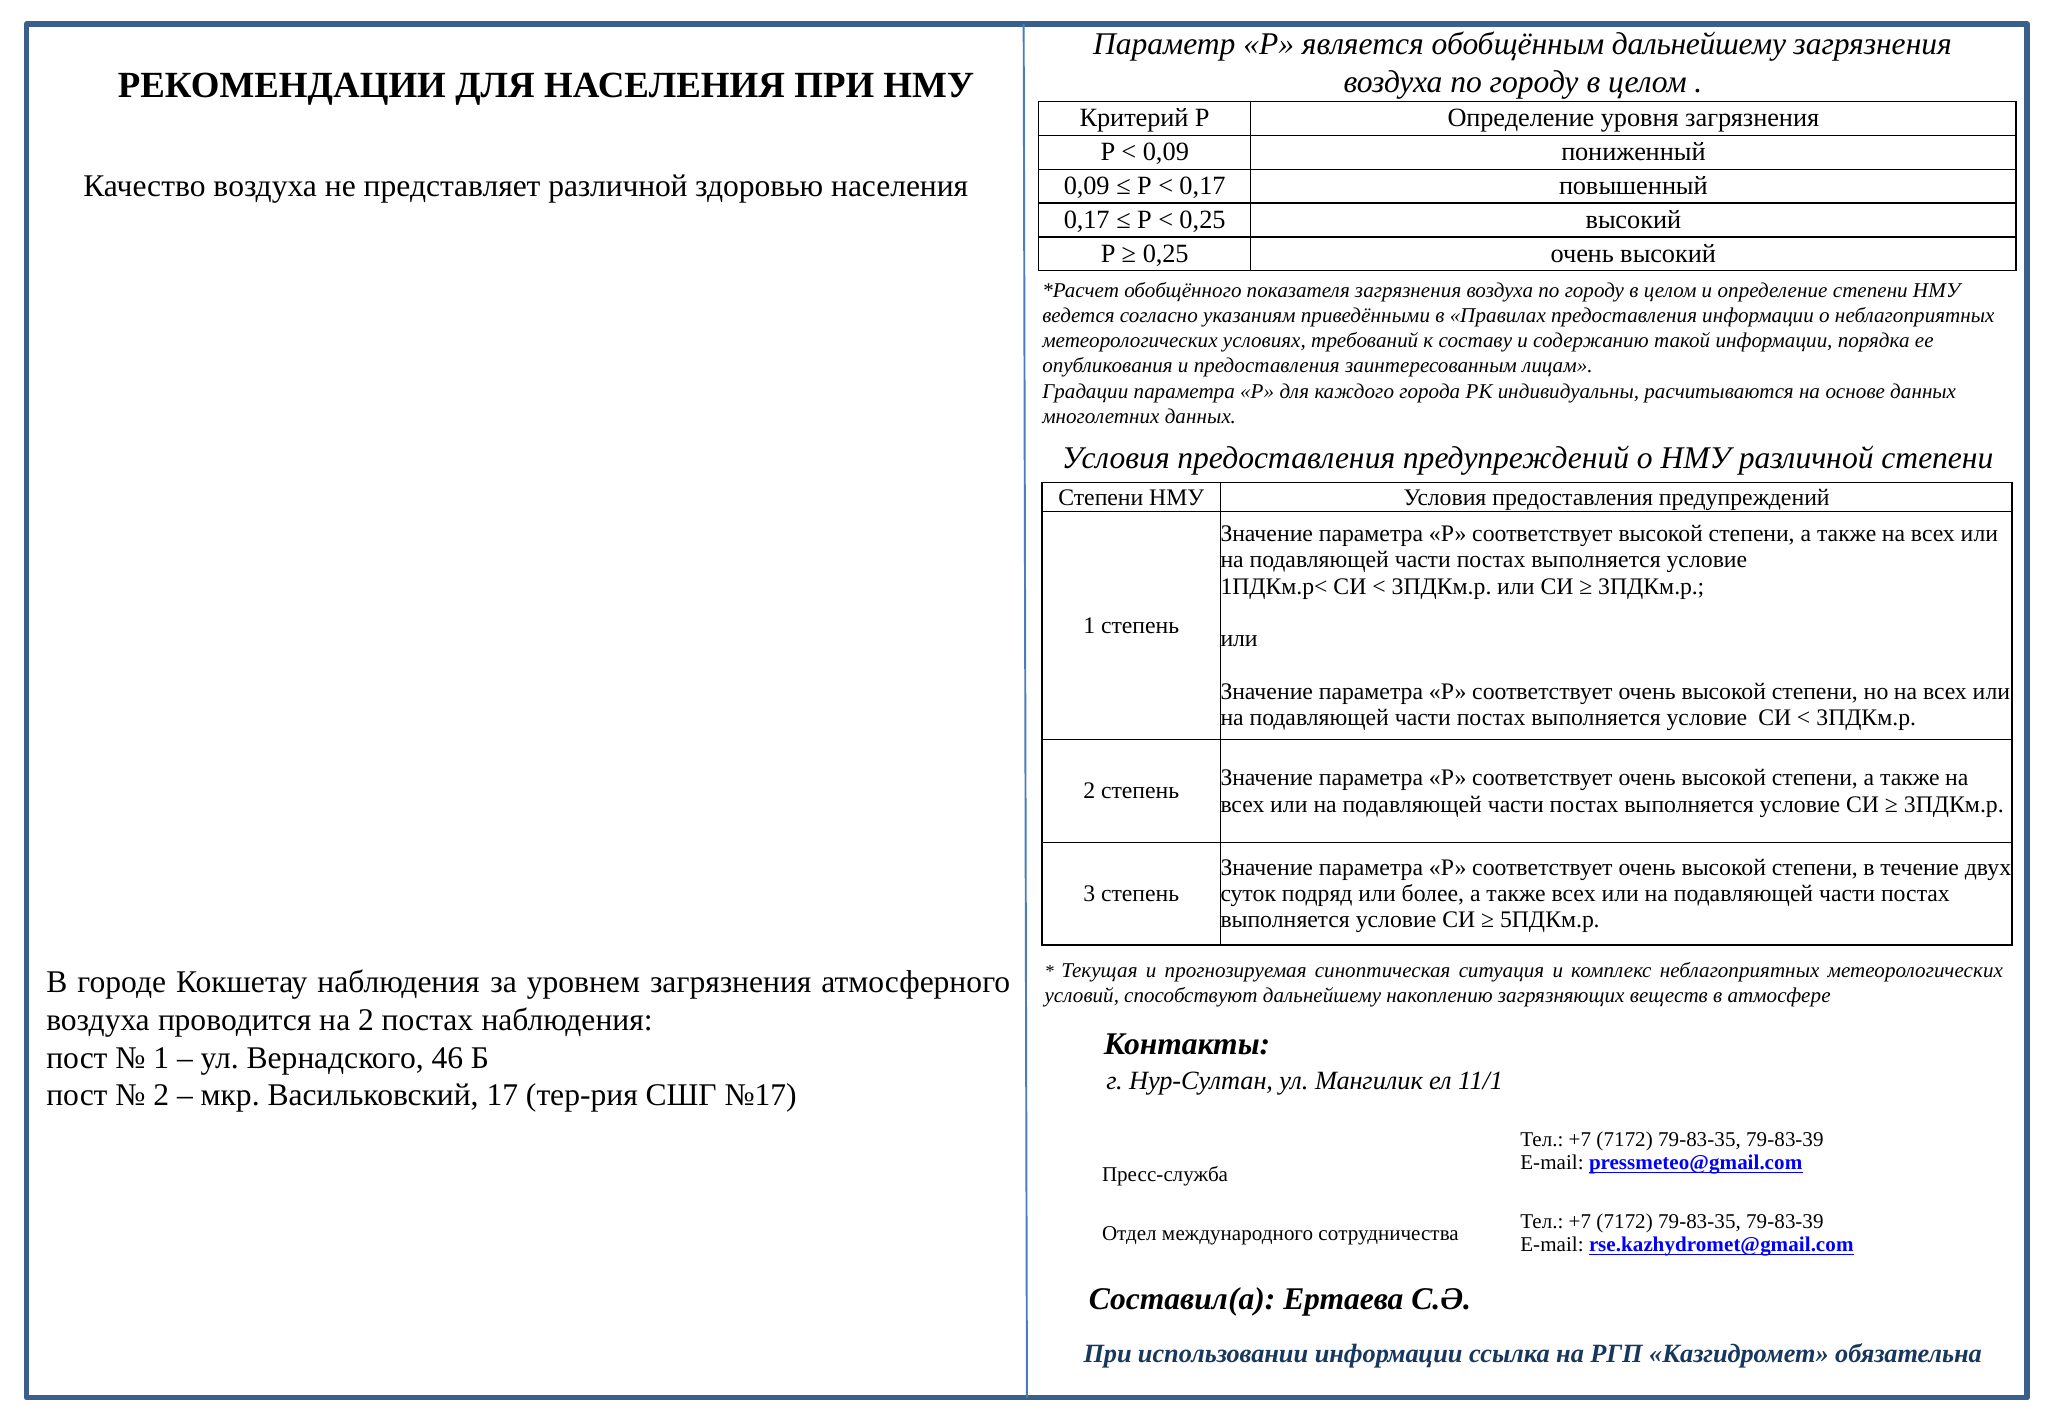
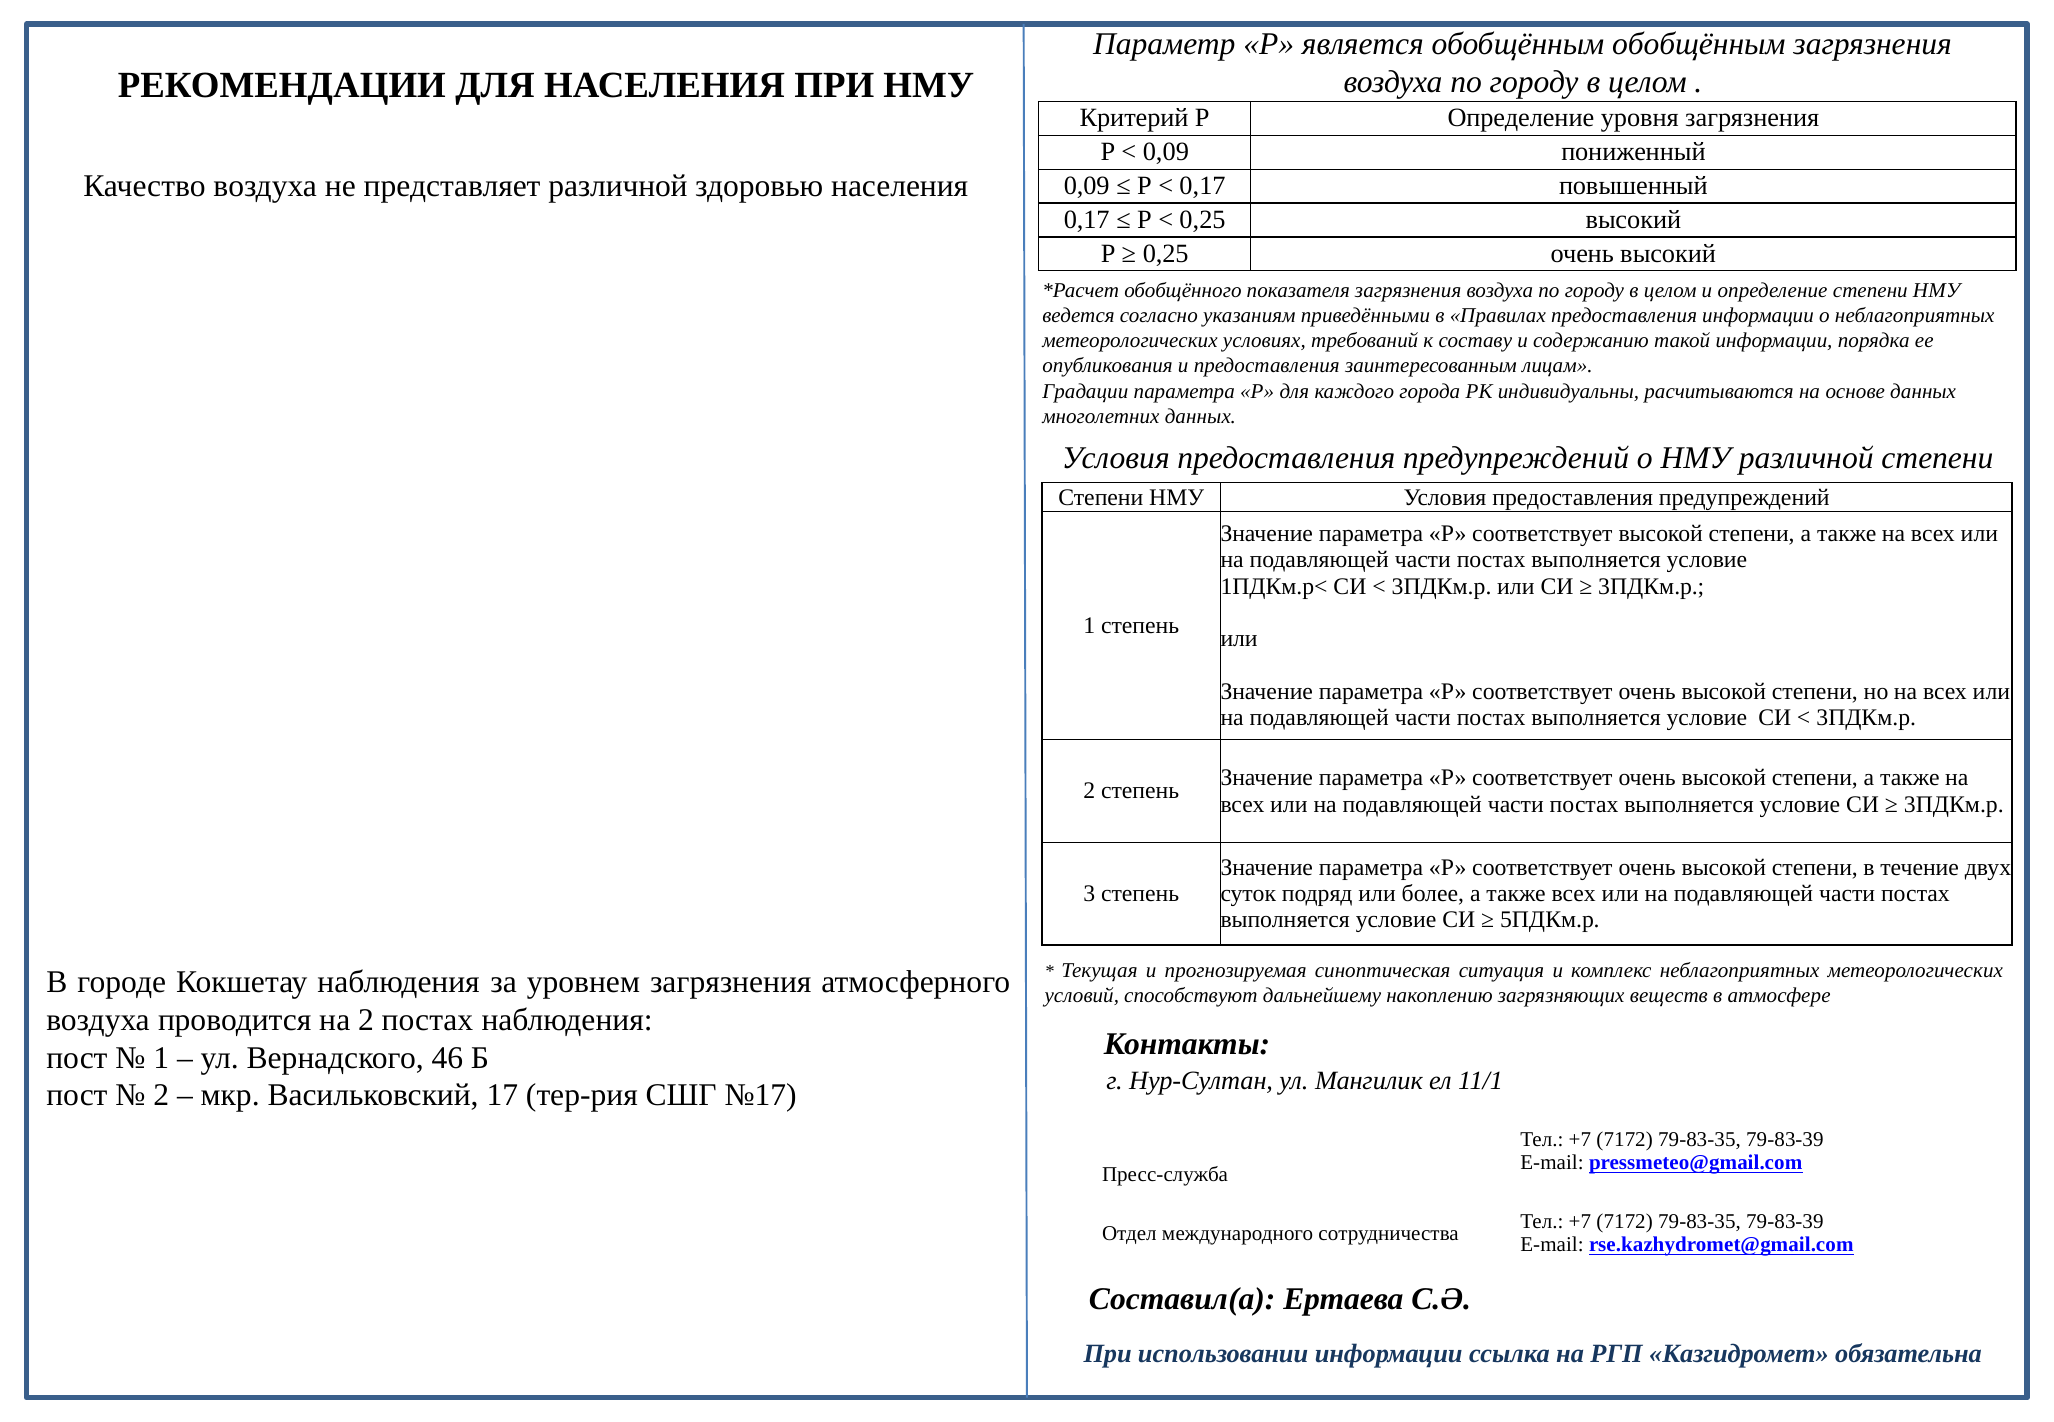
обобщённым дальнейшему: дальнейшему -> обобщённым (1699, 44)
